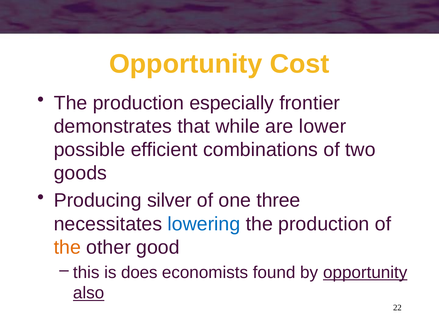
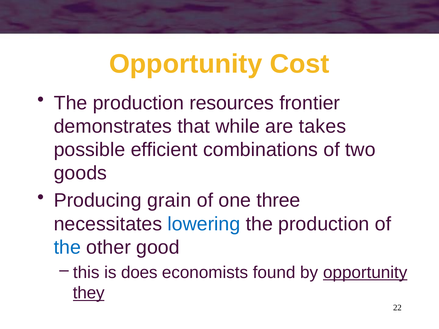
especially: especially -> resources (232, 103)
lower: lower -> takes (323, 126)
silver: silver -> grain (169, 201)
the colour: orange -> blue (67, 247)
also: also -> they (89, 293)
